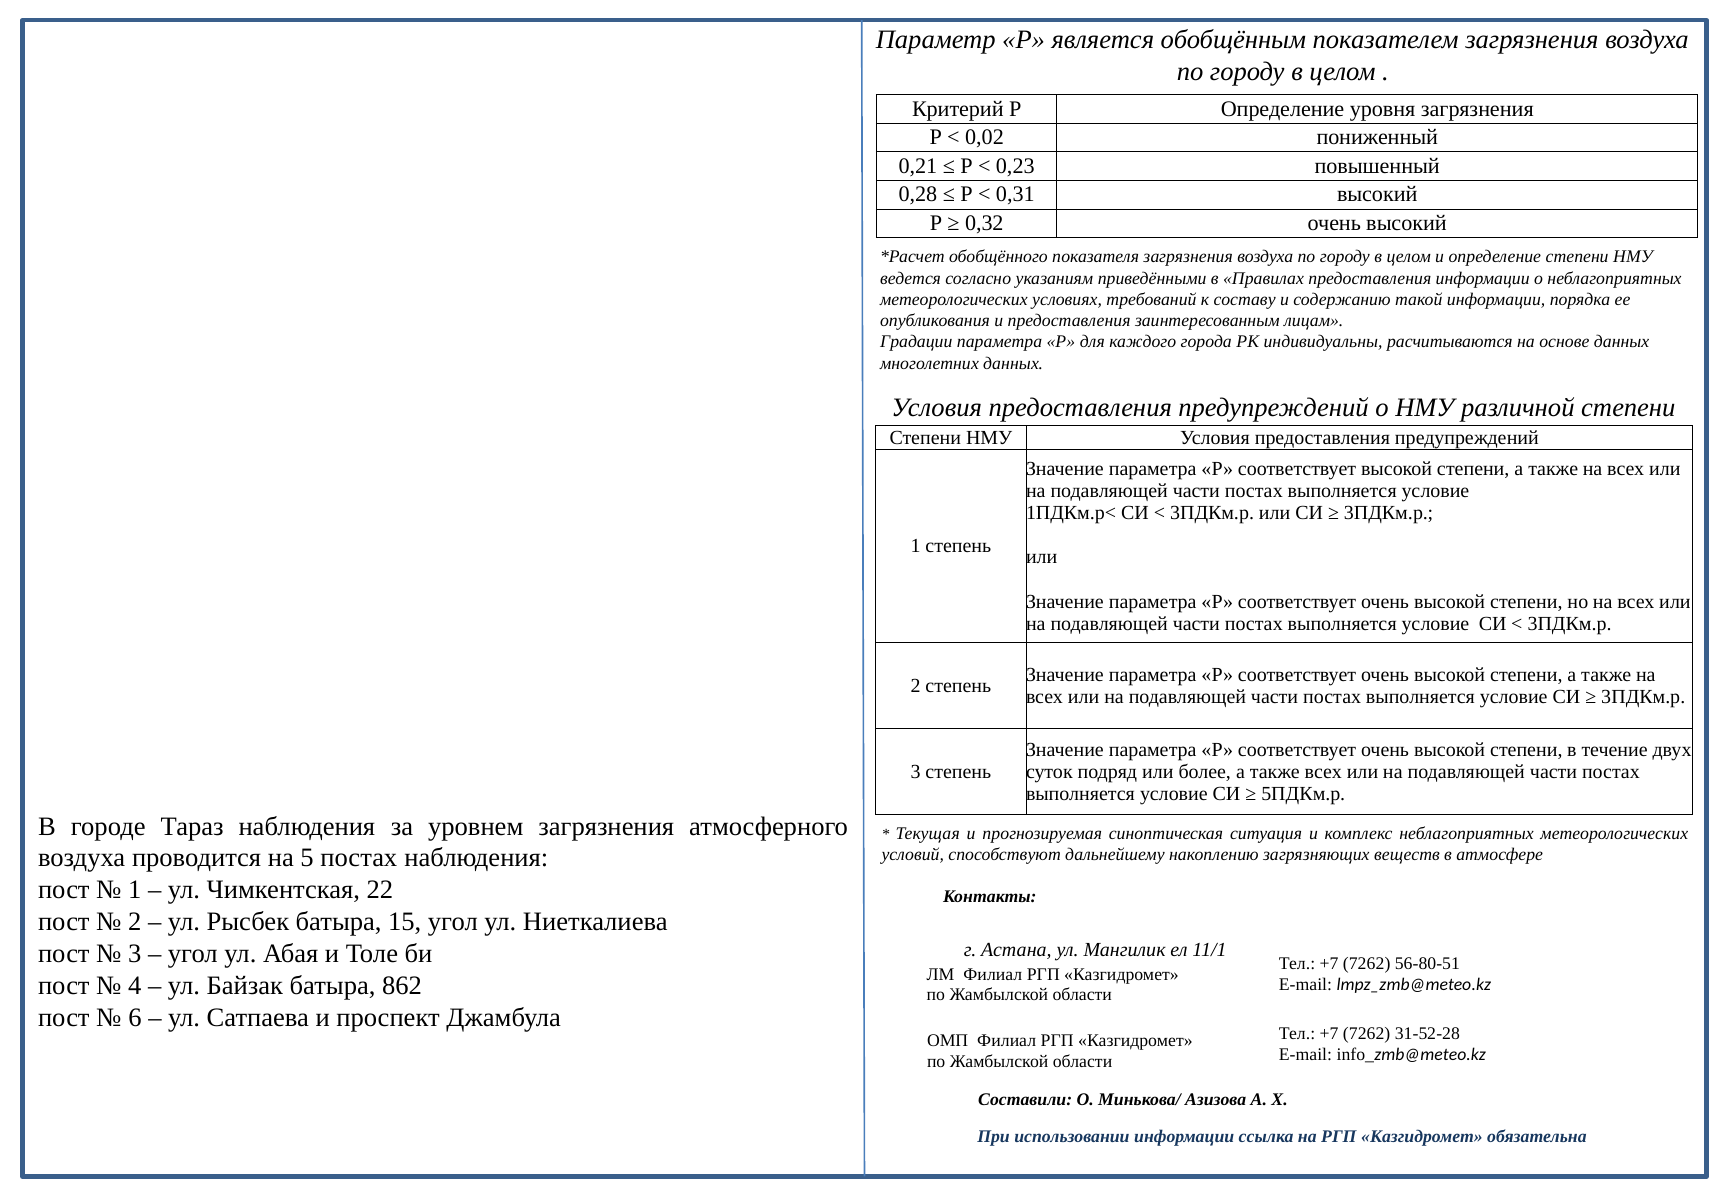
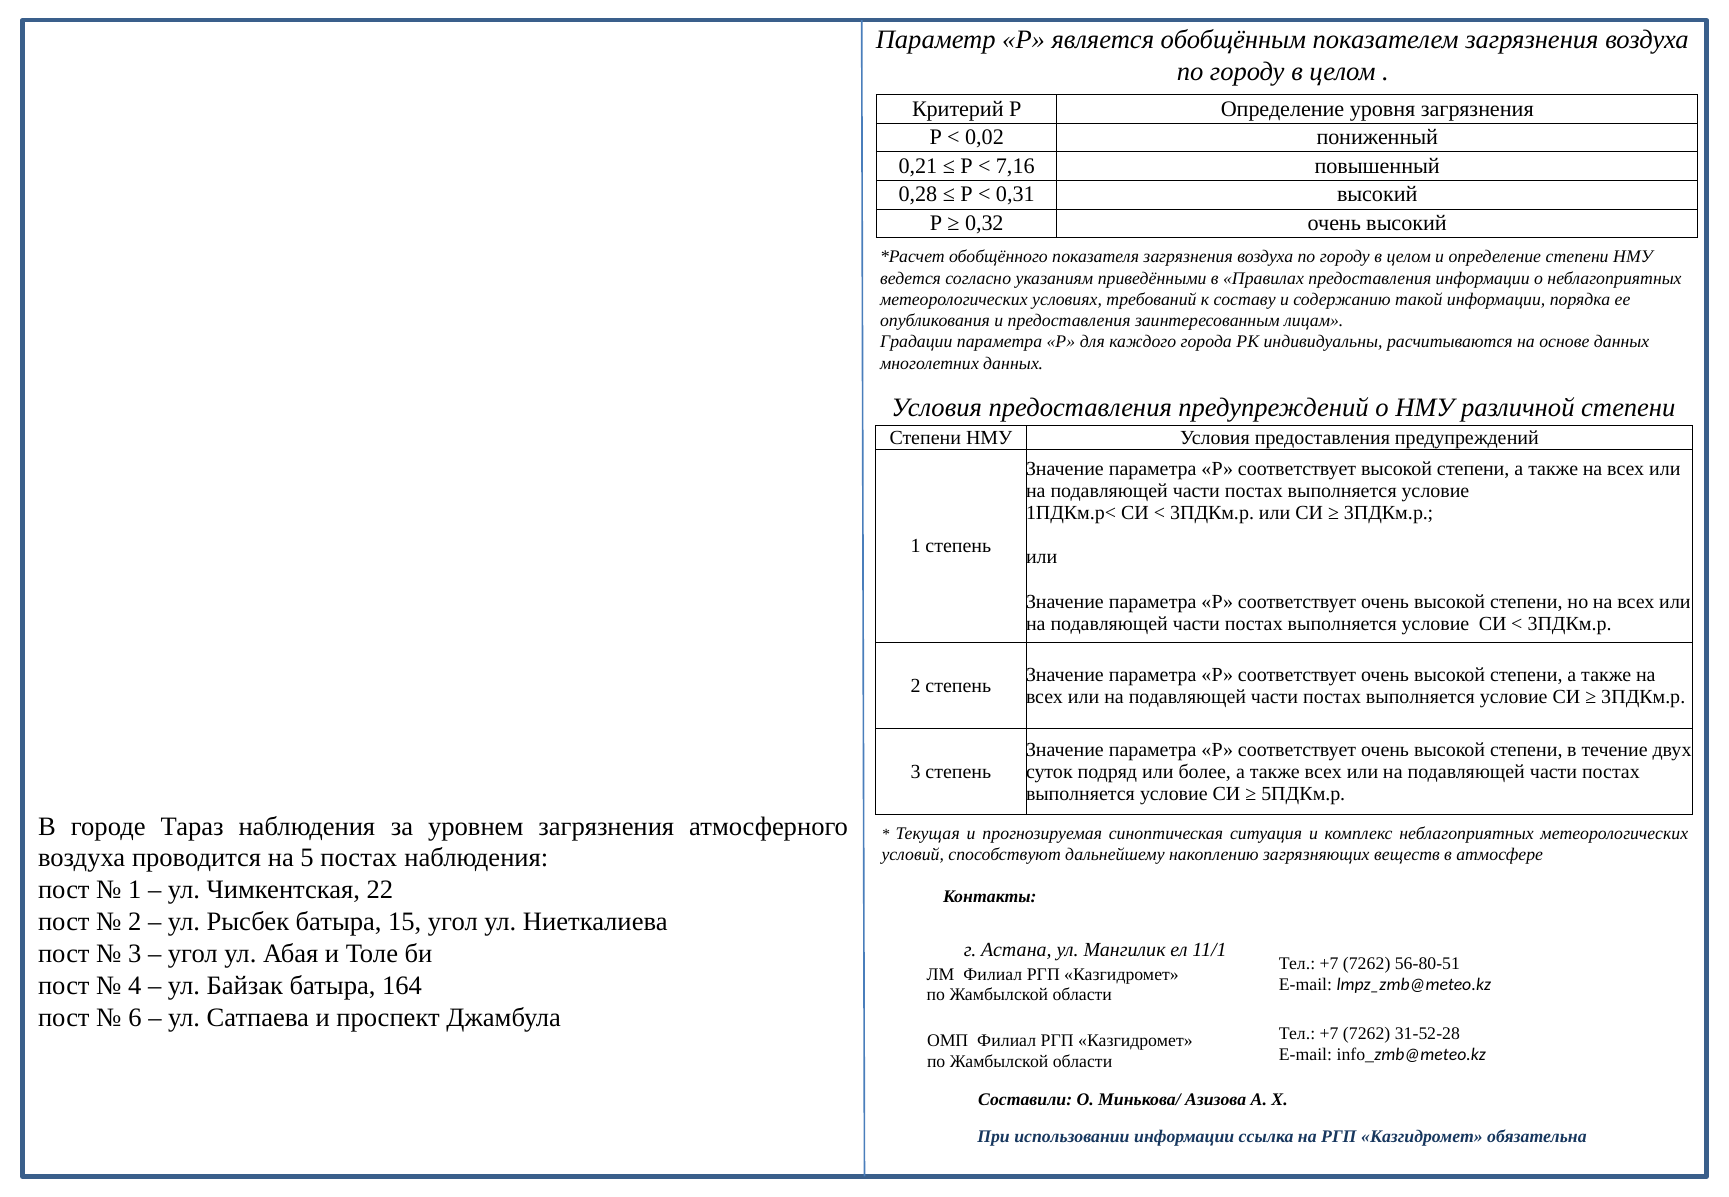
0,23: 0,23 -> 7,16 (1015, 166)
862: 862 -> 164 (402, 986)
